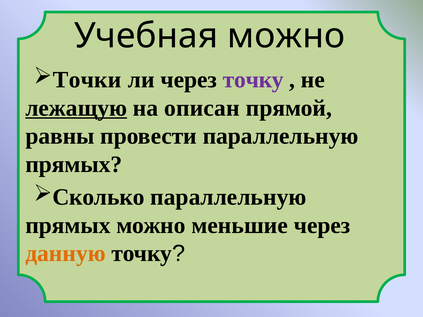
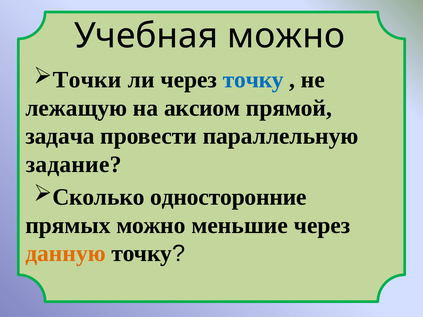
точку colour: purple -> blue (253, 80)
лежащую underline: present -> none (76, 108)
описан: описан -> аксиом (202, 108)
равны: равны -> задача (60, 136)
прямых: прямых -> задание (74, 164)
Сколько параллельную: параллельную -> односторонние (228, 197)
